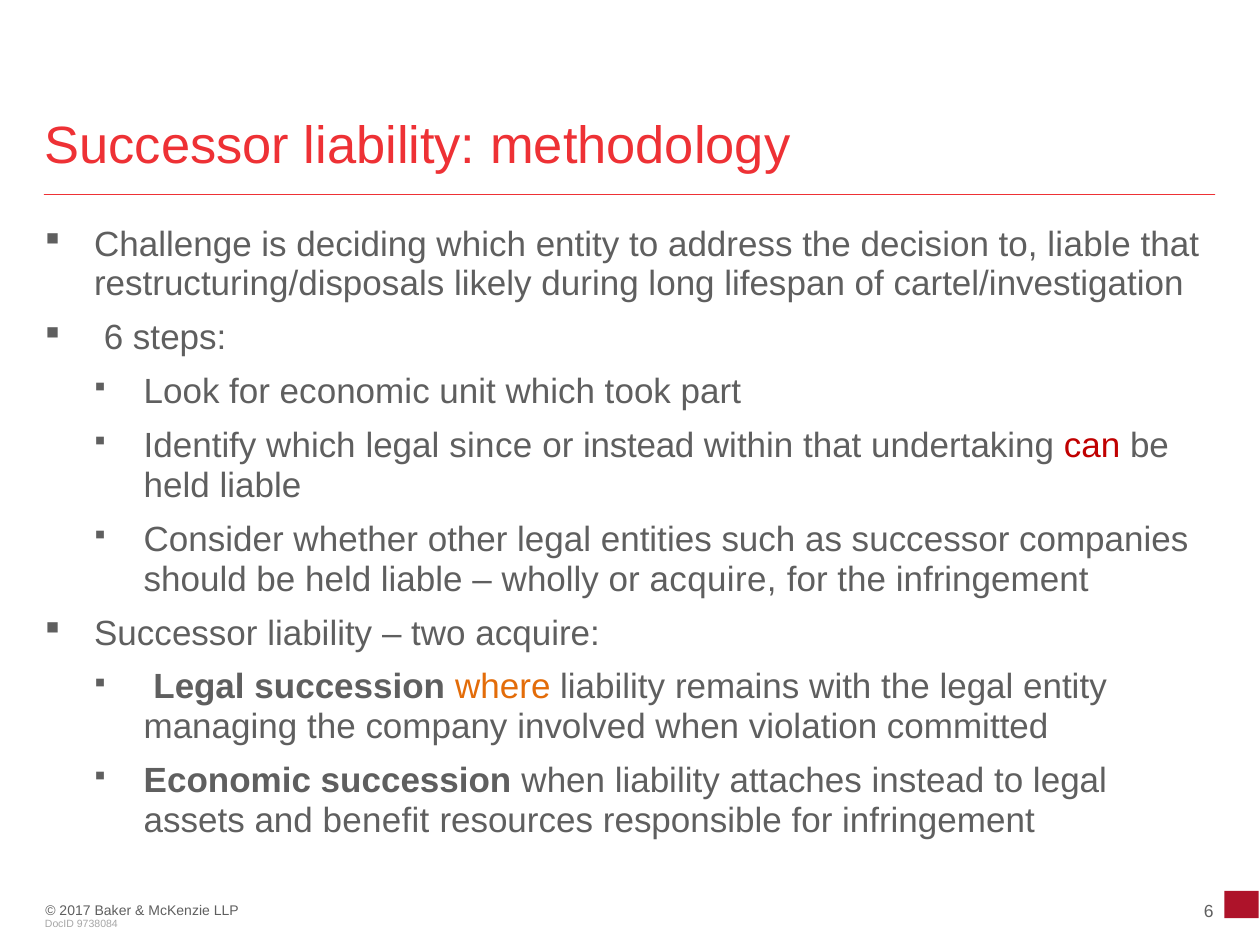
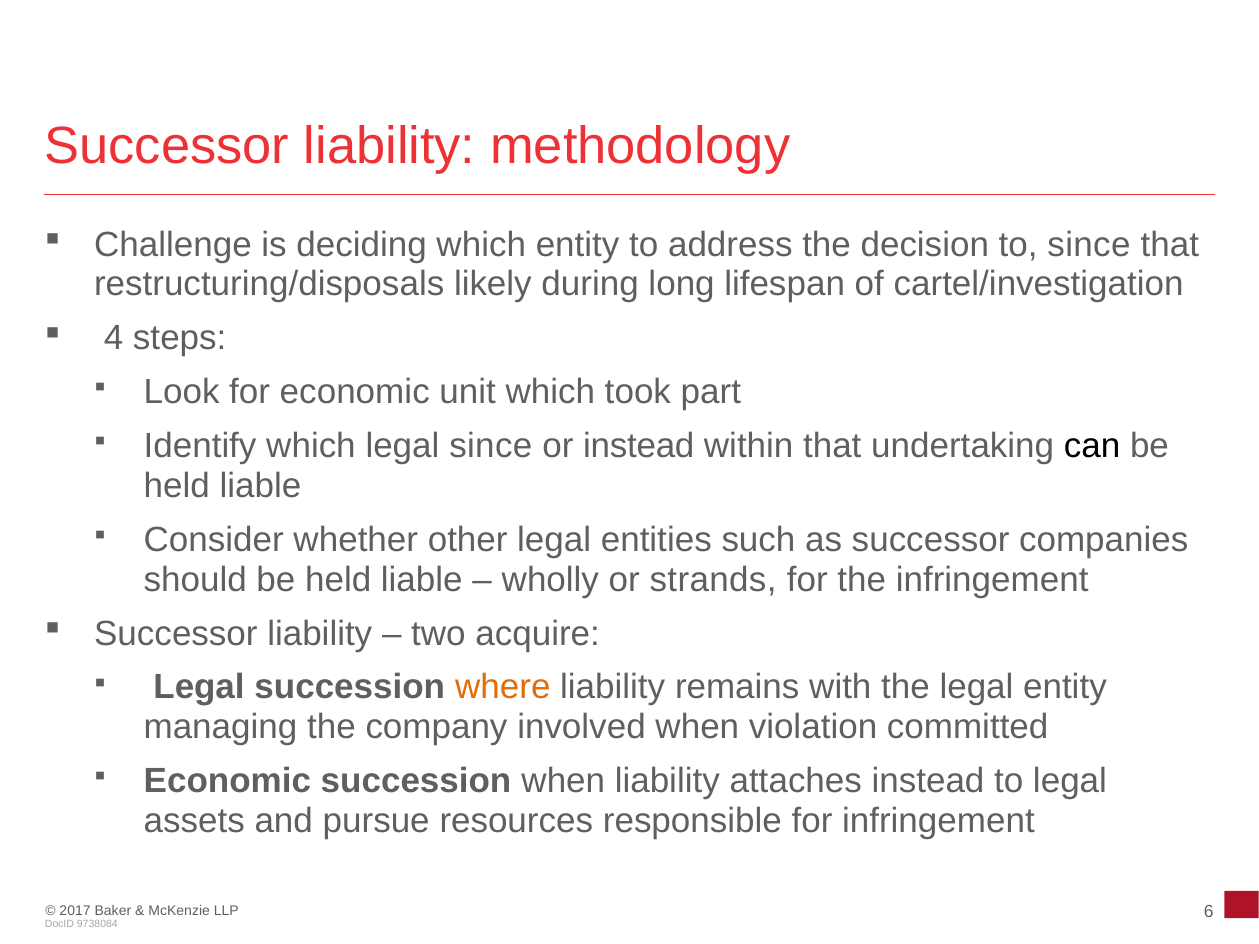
to liable: liable -> since (1089, 245)
6: 6 -> 4 (114, 338)
can colour: red -> black (1092, 446)
or acquire: acquire -> strands (713, 580)
benefit: benefit -> pursue (376, 821)
